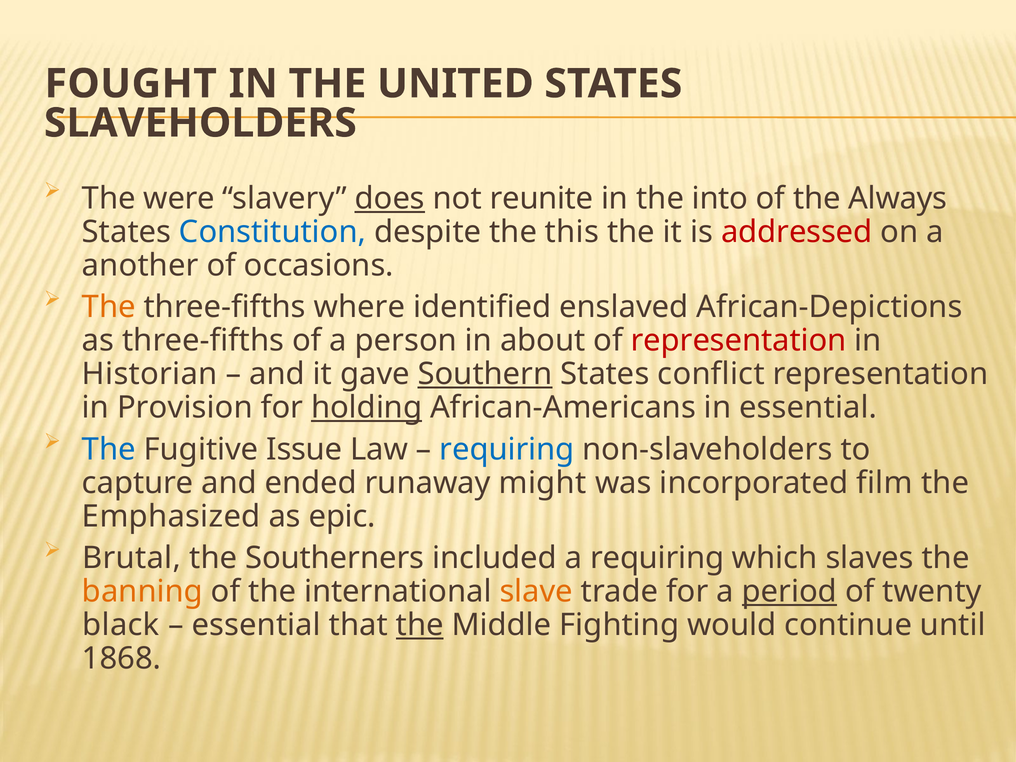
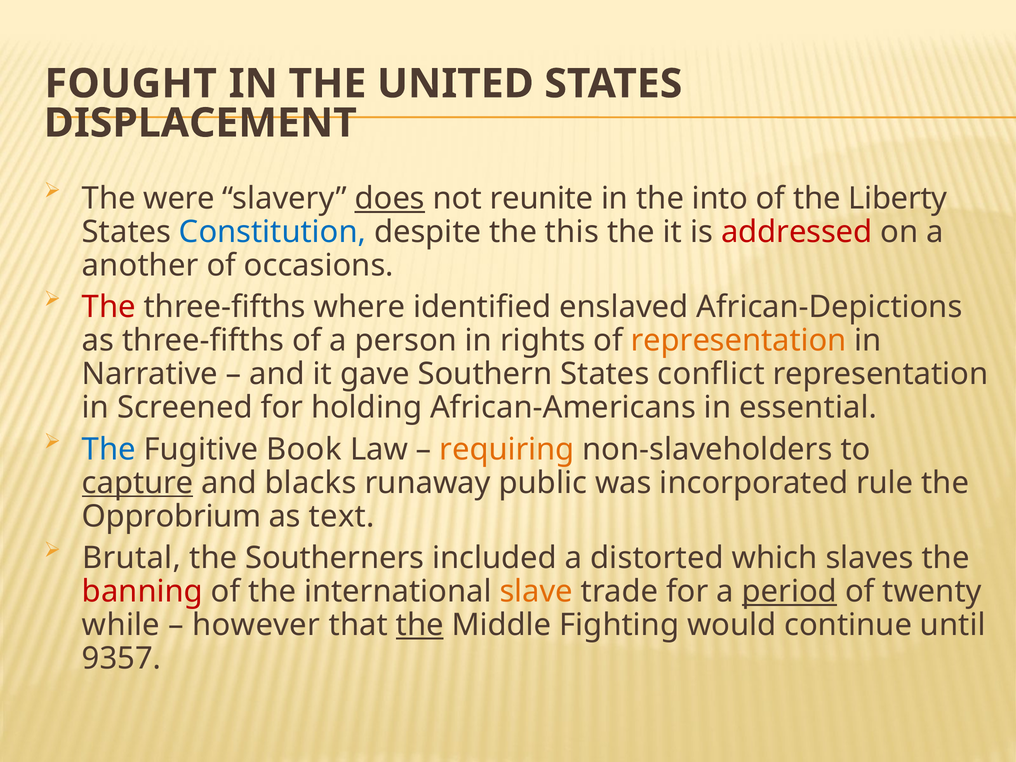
SLAVEHOLDERS: SLAVEHOLDERS -> DISPLACEMENT (200, 123)
Always: Always -> Liberty (898, 198)
The colour: orange -> red (109, 307)
about: about -> rights (543, 341)
representation colour: red -> orange (739, 341)
Historian: Historian -> Narrative (150, 374)
Southern underline: present -> none (485, 374)
Provision: Provision -> Screened (185, 408)
holding underline: present -> none (367, 408)
Issue: Issue -> Book (304, 449)
requiring colour: blue -> orange (507, 449)
capture underline: none -> present (138, 483)
ended: ended -> blacks (311, 483)
might: might -> public (543, 483)
film: film -> rule (885, 483)
Emphasized: Emphasized -> Opprobrium (172, 516)
epic: epic -> text (342, 516)
a requiring: requiring -> distorted (657, 558)
banning colour: orange -> red (142, 592)
black: black -> while (121, 625)
essential: essential -> however (256, 625)
1868: 1868 -> 9357 (122, 659)
